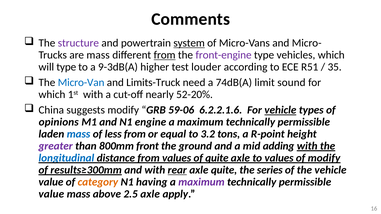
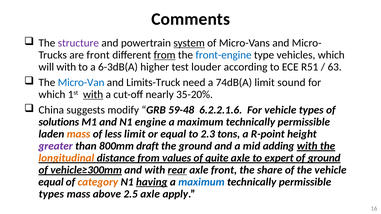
are mass: mass -> front (98, 55)
front-engine colour: purple -> blue (224, 55)
will type: type -> with (66, 67)
9-3dB(A: 9-3dB(A -> 6-3dB(A (118, 67)
35: 35 -> 63 (335, 67)
with underline: none -> present (93, 95)
52-20%: 52-20% -> 35-20% (195, 95)
59-06: 59-06 -> 59-48 (181, 110)
vehicle underline: present -> none (280, 110)
opinions: opinions -> solutions (59, 122)
mass colour: blue -> orange (79, 134)
less from: from -> limit (135, 134)
3.2: 3.2 -> 2.3 (208, 134)
front: front -> draft (148, 146)
longitudinal colour: blue -> orange (66, 158)
to values: values -> expert (279, 158)
of modify: modify -> ground (324, 158)
results≥300mm: results≥300mm -> vehicle≥300mm (86, 170)
axle quite: quite -> front (224, 170)
series: series -> share (270, 170)
value: value -> equal (51, 182)
having underline: none -> present (152, 182)
maximum colour: purple -> blue (201, 182)
value: value -> types (51, 194)
